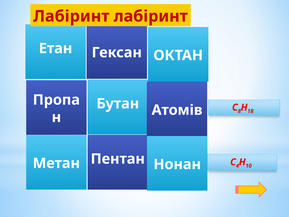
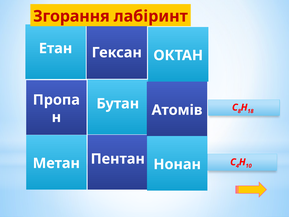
Лабіринт: Лабіринт -> Згорання (71, 16)
